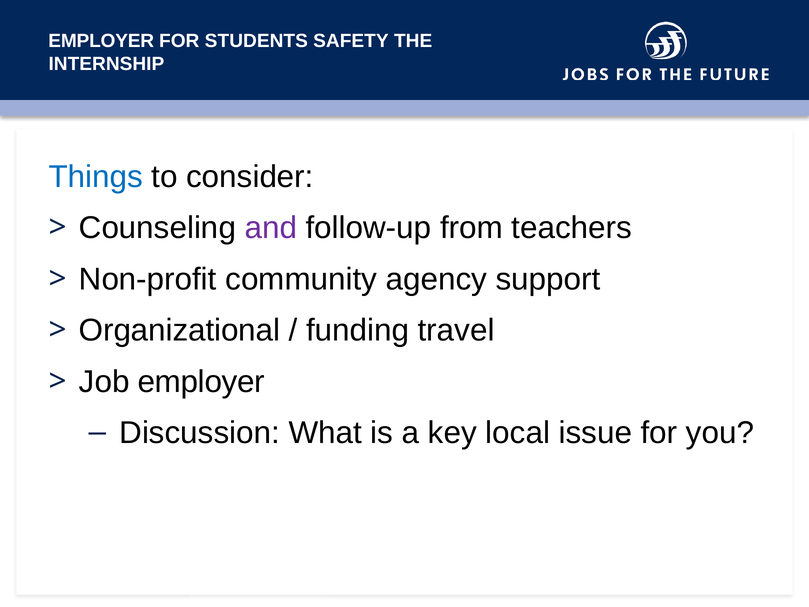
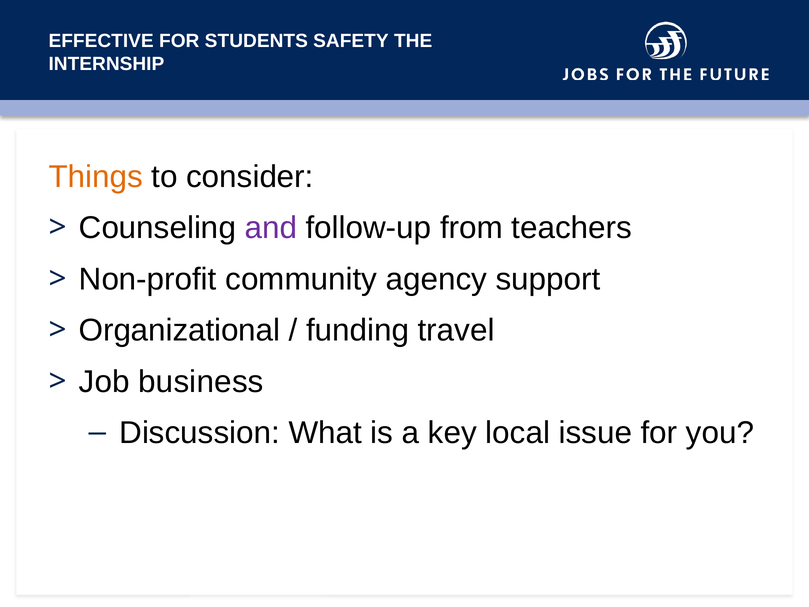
EMPLOYER: EMPLOYER -> EFFECTIVE (101, 41)
Things colour: blue -> orange (96, 177)
Job employer: employer -> business (201, 382)
